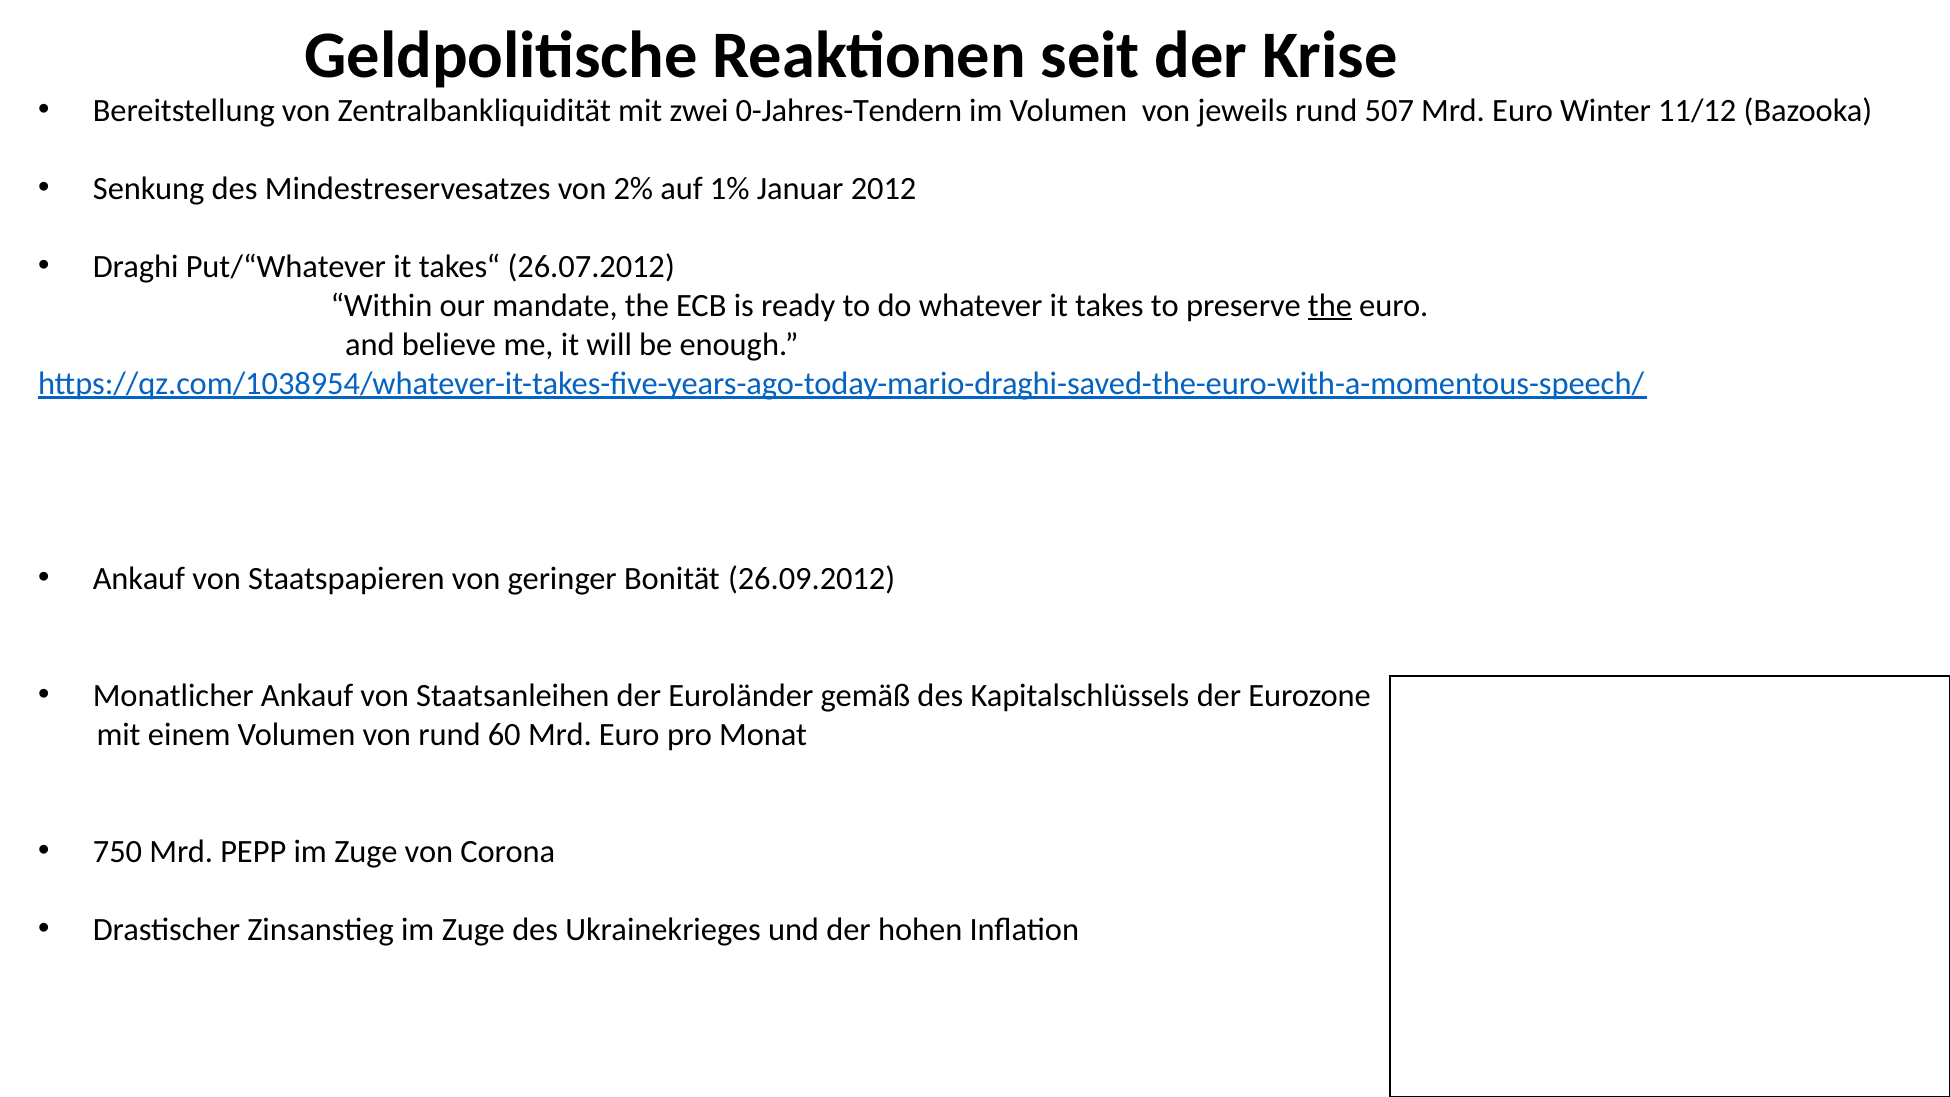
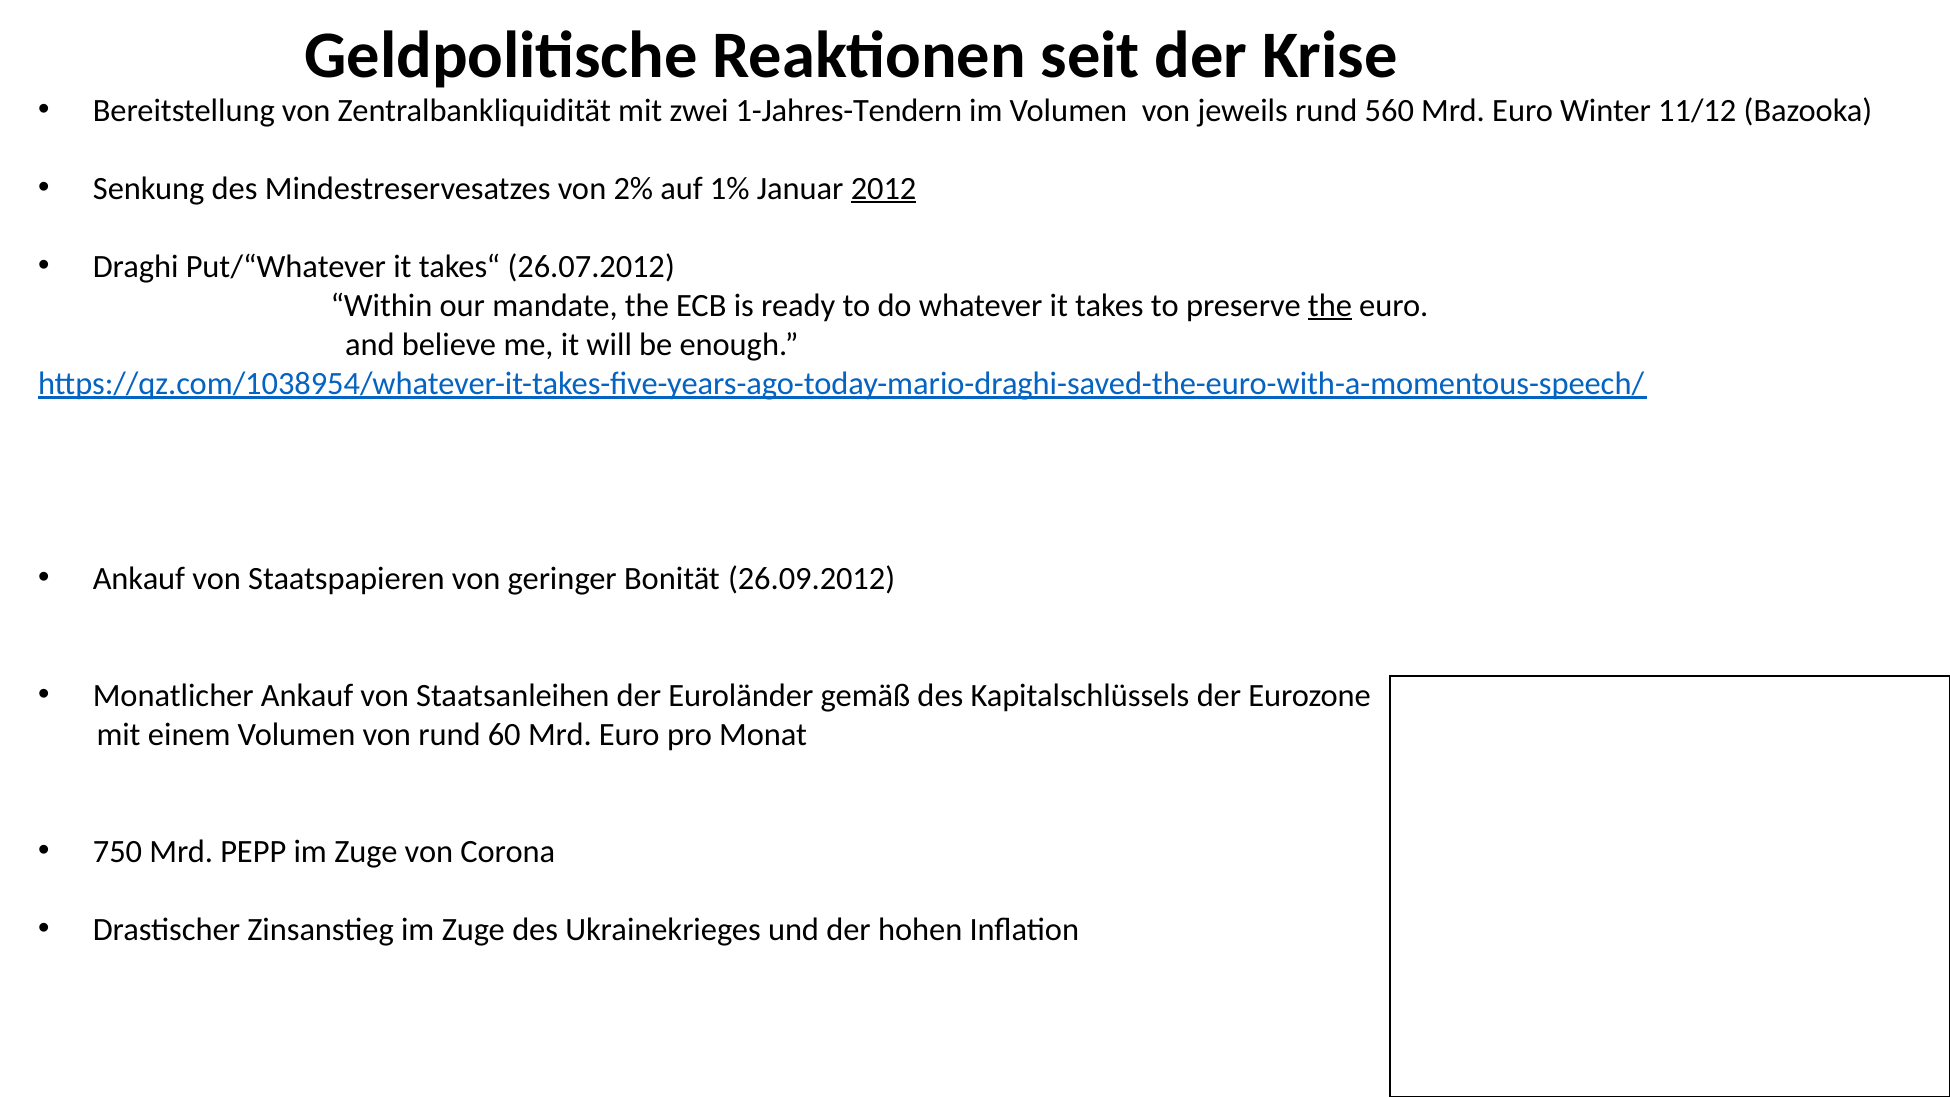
0-Jahres-Tendern: 0-Jahres-Tendern -> 1-Jahres-Tendern (849, 110)
507: 507 -> 560 (1389, 110)
2012 underline: none -> present (884, 188)
